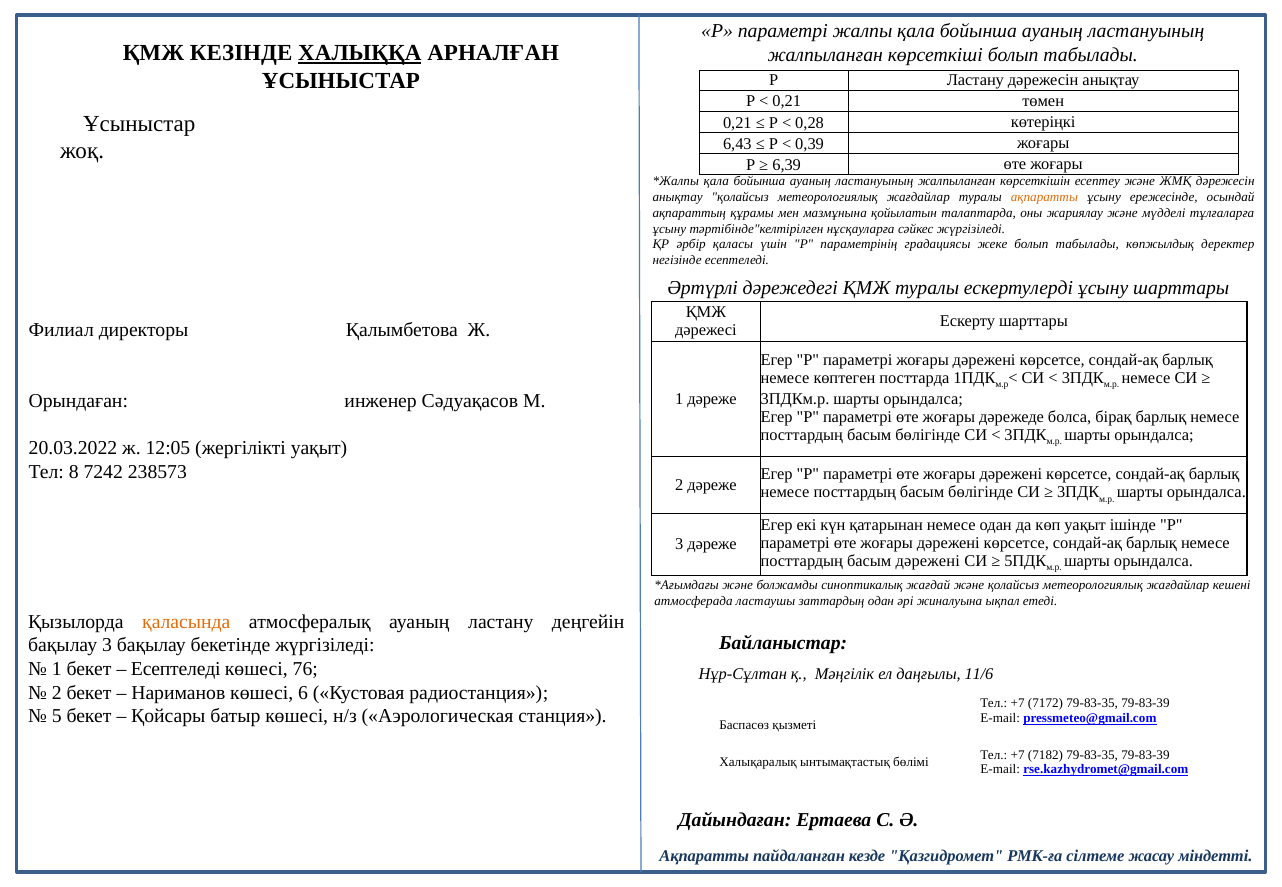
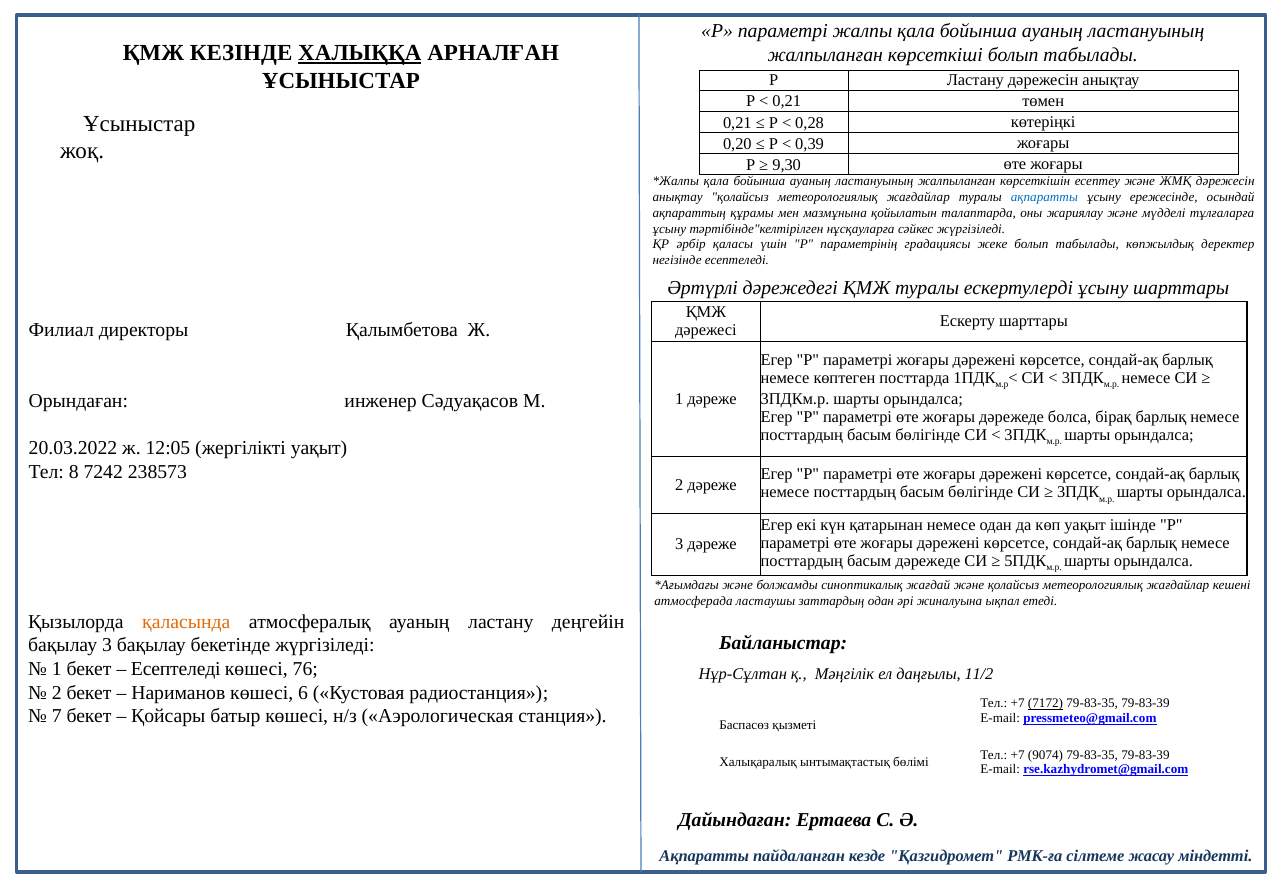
6,43: 6,43 -> 0,20 (737, 144)
6,39: 6,39 -> 9,30 (787, 165)
ақпаратты colour: orange -> blue (1044, 197)
басым дәрежені: дәрежені -> дәрежеде (928, 562)
11/6: 11/6 -> 11/2 (979, 675)
7172 underline: none -> present (1046, 704)
5: 5 -> 7 (57, 717)
7182: 7182 -> 9074 (1046, 755)
